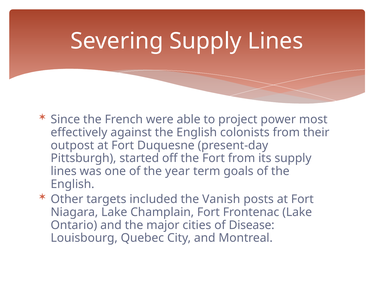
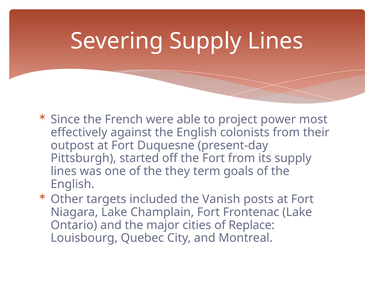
year: year -> they (178, 171)
Disease: Disease -> Replace (252, 225)
